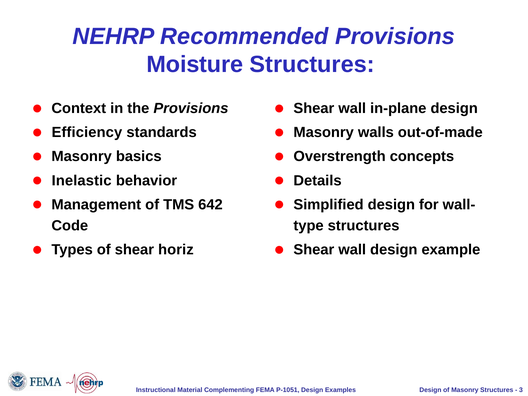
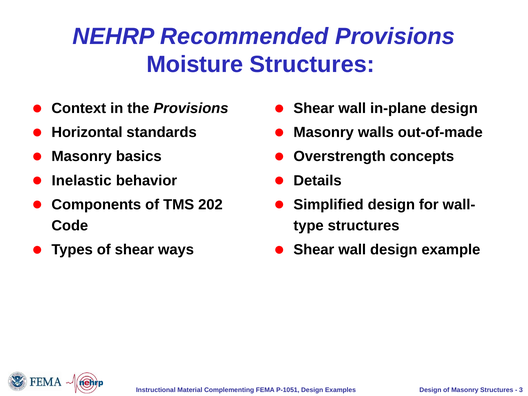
Efficiency: Efficiency -> Horizontal (87, 132)
Management: Management -> Components (96, 205)
642: 642 -> 202 (210, 205)
horiz: horiz -> ways (176, 250)
